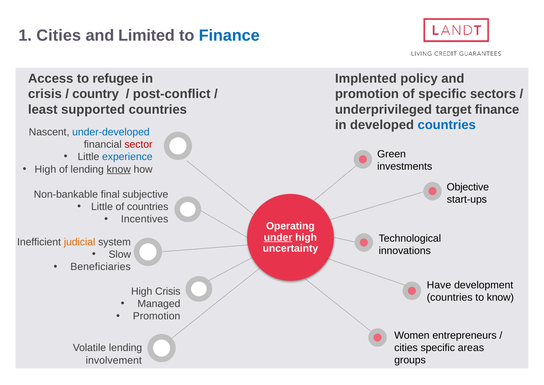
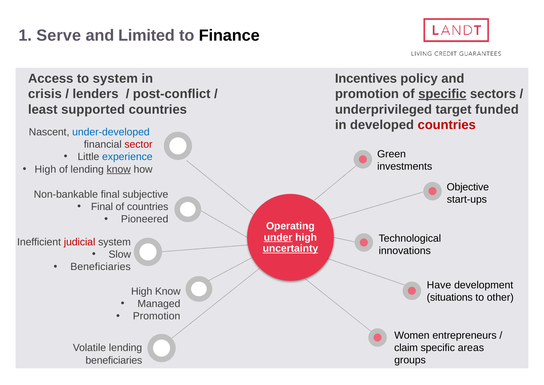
1 Cities: Cities -> Serve (59, 35)
Finance colour: blue -> black (229, 35)
Implented: Implented -> Incentives (366, 78)
to refugee: refugee -> system (115, 78)
specific underline: none -> present (442, 94)
country: country -> lenders (96, 94)
target finance: finance -> funded (497, 109)
countries colour: blue -> red (447, 125)
Little: Little -> Final (102, 207)
Incentives: Incentives -> Pioneered (145, 219)
judicial colour: orange -> red (80, 242)
uncertainty underline: none -> present (290, 248)
High Crisis: Crisis -> Know (168, 291)
countries: countries -> situations (450, 297)
to know: know -> other (500, 297)
cities: cities -> claim (406, 347)
involvement: involvement -> beneficiaries (114, 360)
